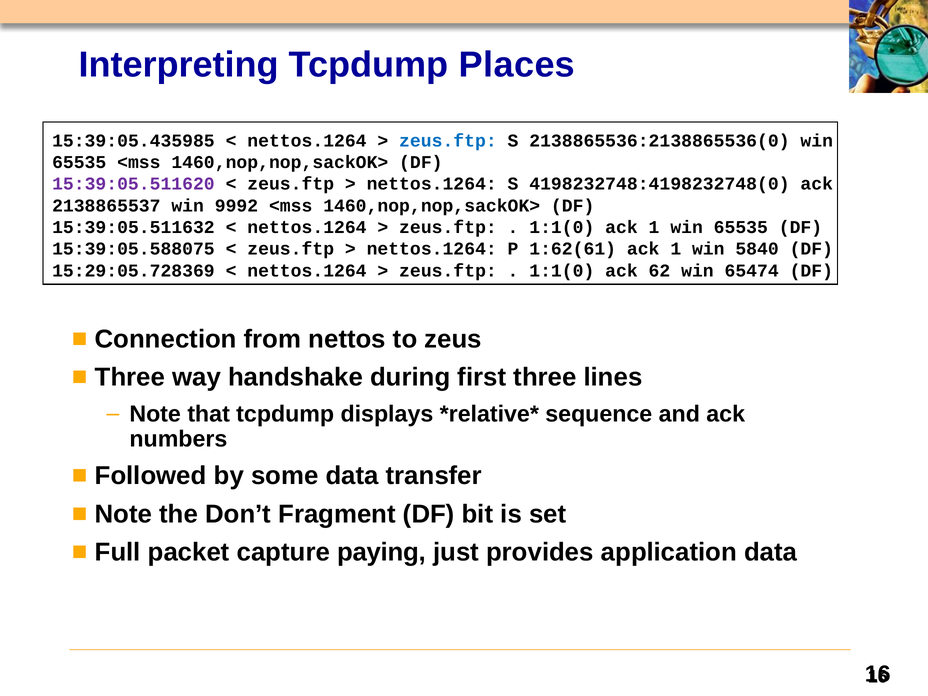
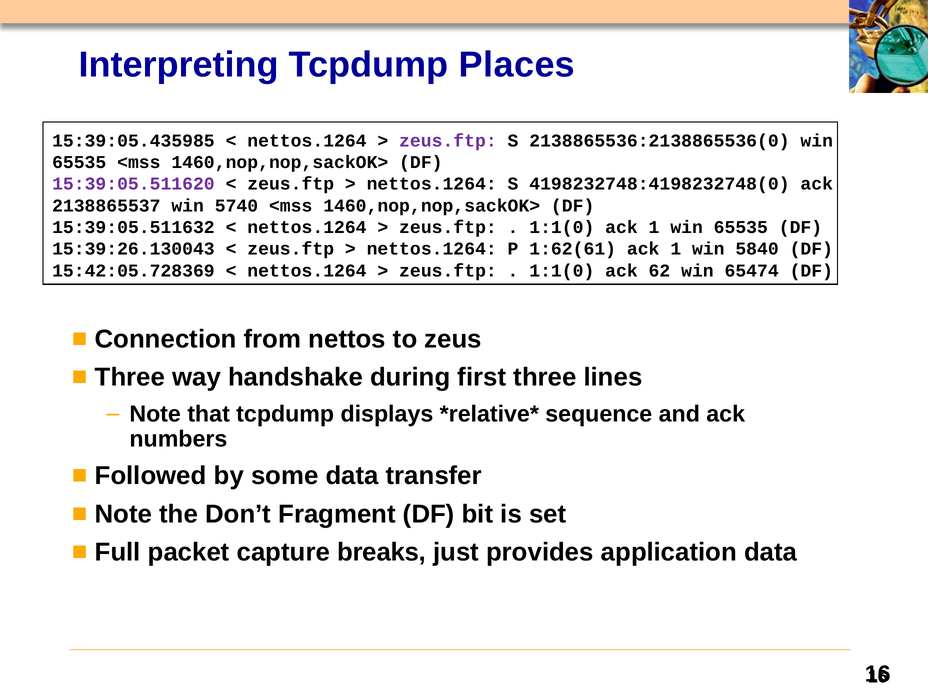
zeus.ftp colour: blue -> purple (448, 141)
9992: 9992 -> 5740 (236, 206)
15:39:05.588075: 15:39:05.588075 -> 15:39:26.130043 (133, 249)
15:29:05.728369: 15:29:05.728369 -> 15:42:05.728369 (133, 271)
paying: paying -> breaks (382, 552)
